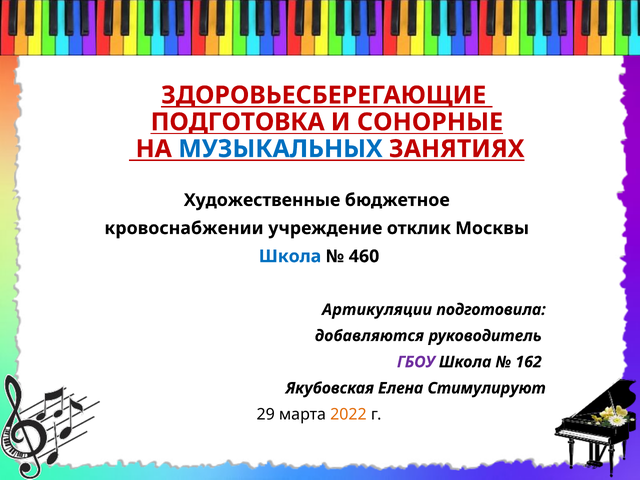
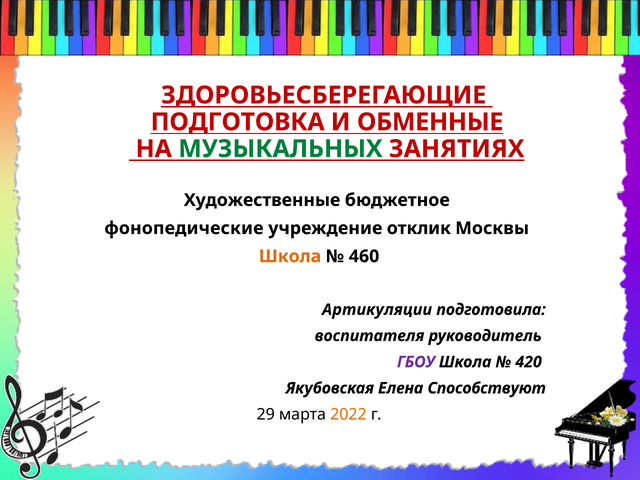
СОНОРНЫЕ: СОНОРНЫЕ -> ОБМЕННЫЕ (430, 122)
МУЗЫКАЛЬНЫХ colour: blue -> green (280, 149)
кровоснабжении: кровоснабжении -> фонопедические (184, 228)
Школа colour: blue -> orange (290, 256)
добавляются: добавляются -> воспитателя (370, 336)
162: 162 -> 420 (529, 362)
Стимулируют: Стимулируют -> Способствуют (487, 388)
